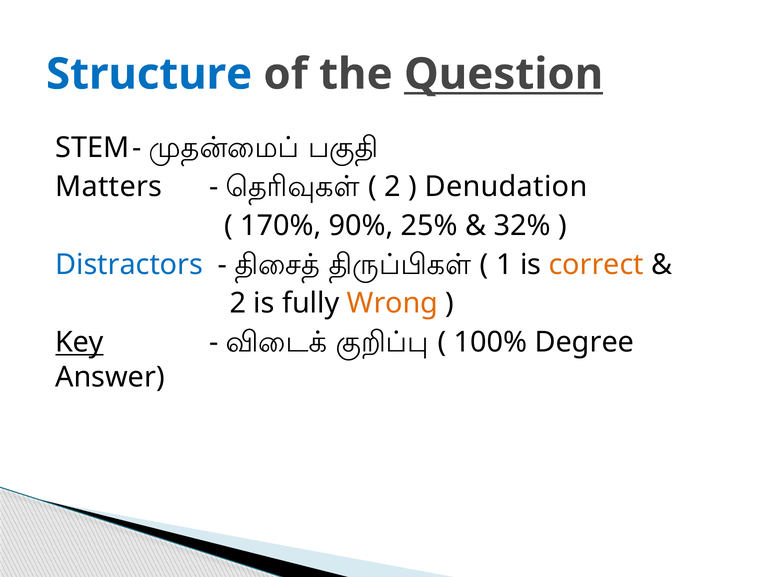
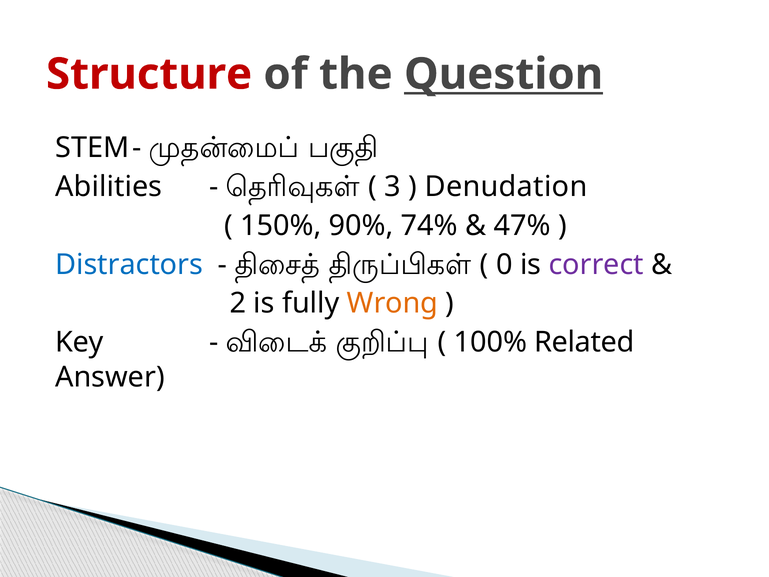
Structure colour: blue -> red (149, 74)
Matters: Matters -> Abilities (109, 187)
2: 2 -> 3 (393, 187)
170%: 170% -> 150% (281, 226)
25%: 25% -> 74% (429, 226)
32%: 32% -> 47% (522, 226)
1: 1 -> 0 (504, 264)
correct colour: orange -> purple (596, 264)
Key underline: present -> none (79, 342)
Degree: Degree -> Related (584, 342)
